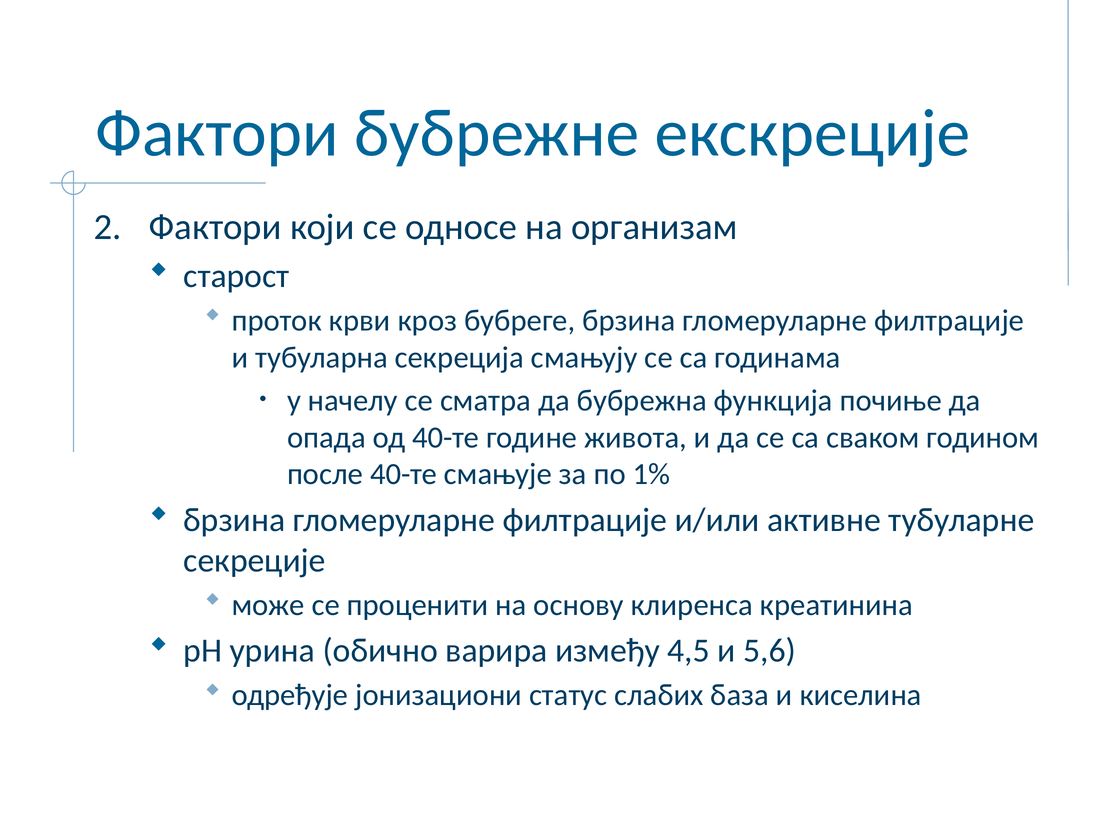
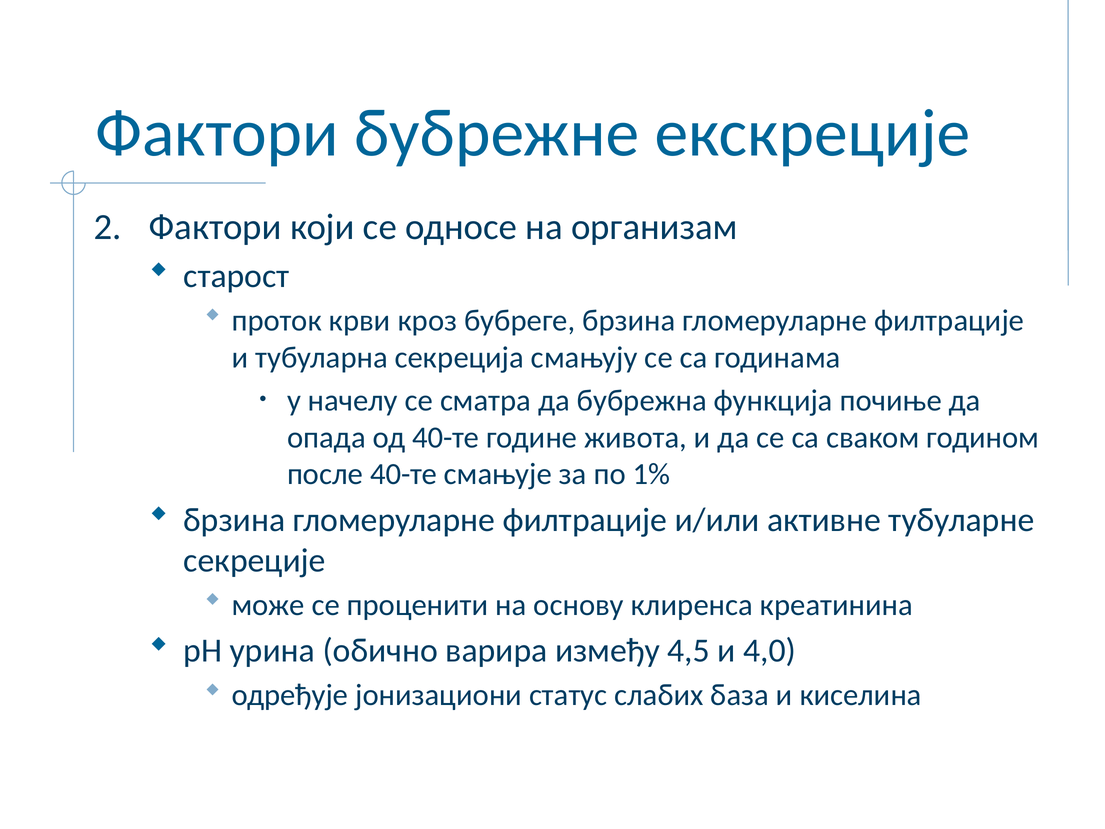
5,6: 5,6 -> 4,0 (770, 650)
